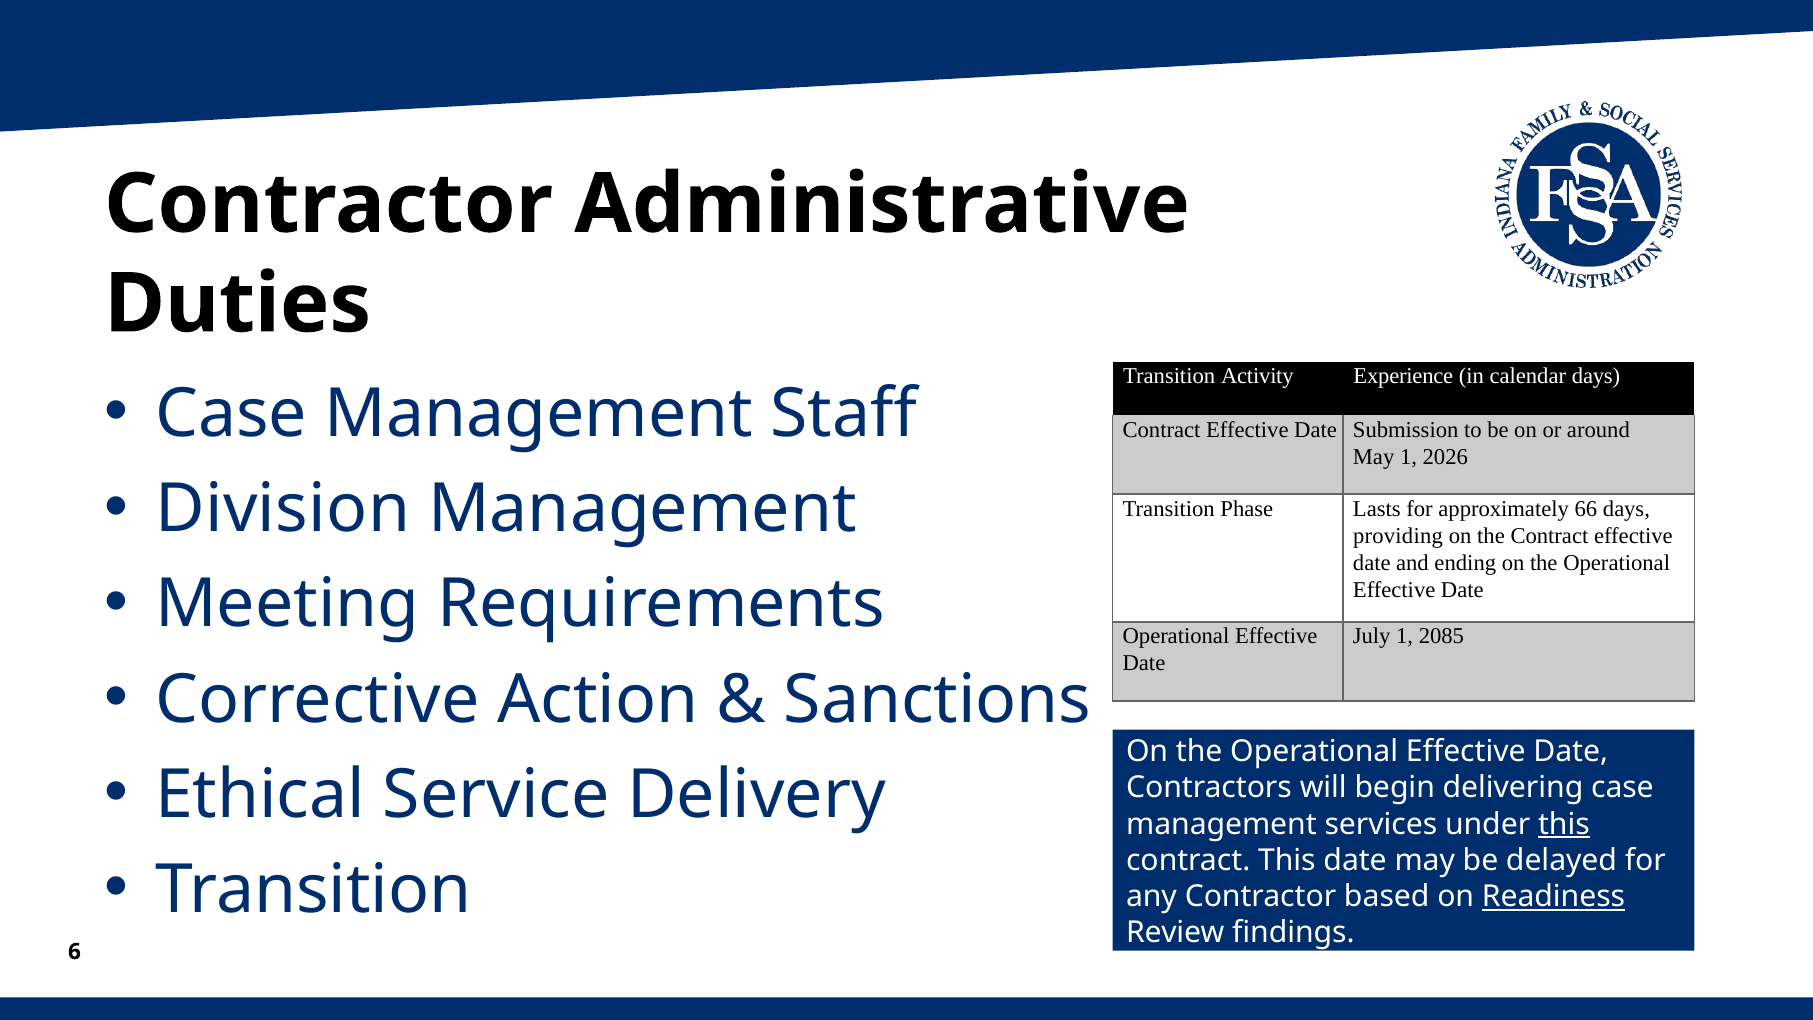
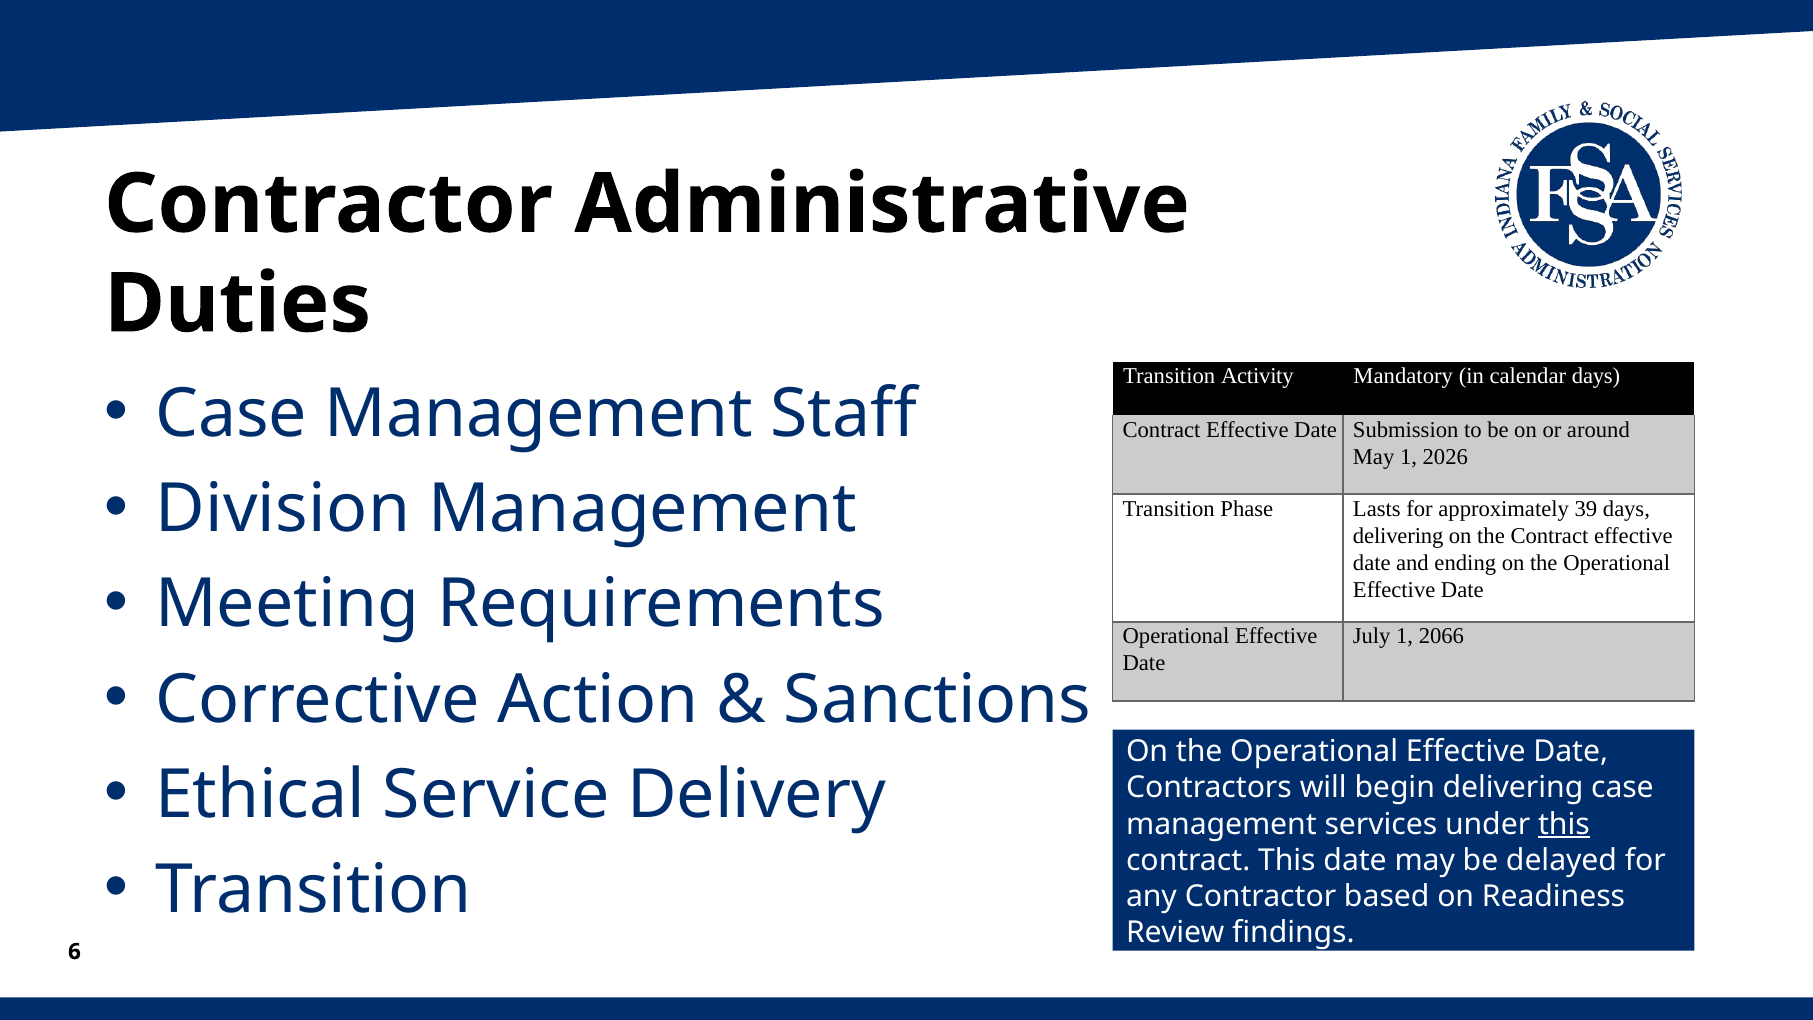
Experience: Experience -> Mandatory (1403, 376)
66: 66 -> 39 (1586, 509)
providing: providing -> delivering (1398, 536)
2085: 2085 -> 2066 (1441, 636)
Readiness underline: present -> none (1554, 896)
